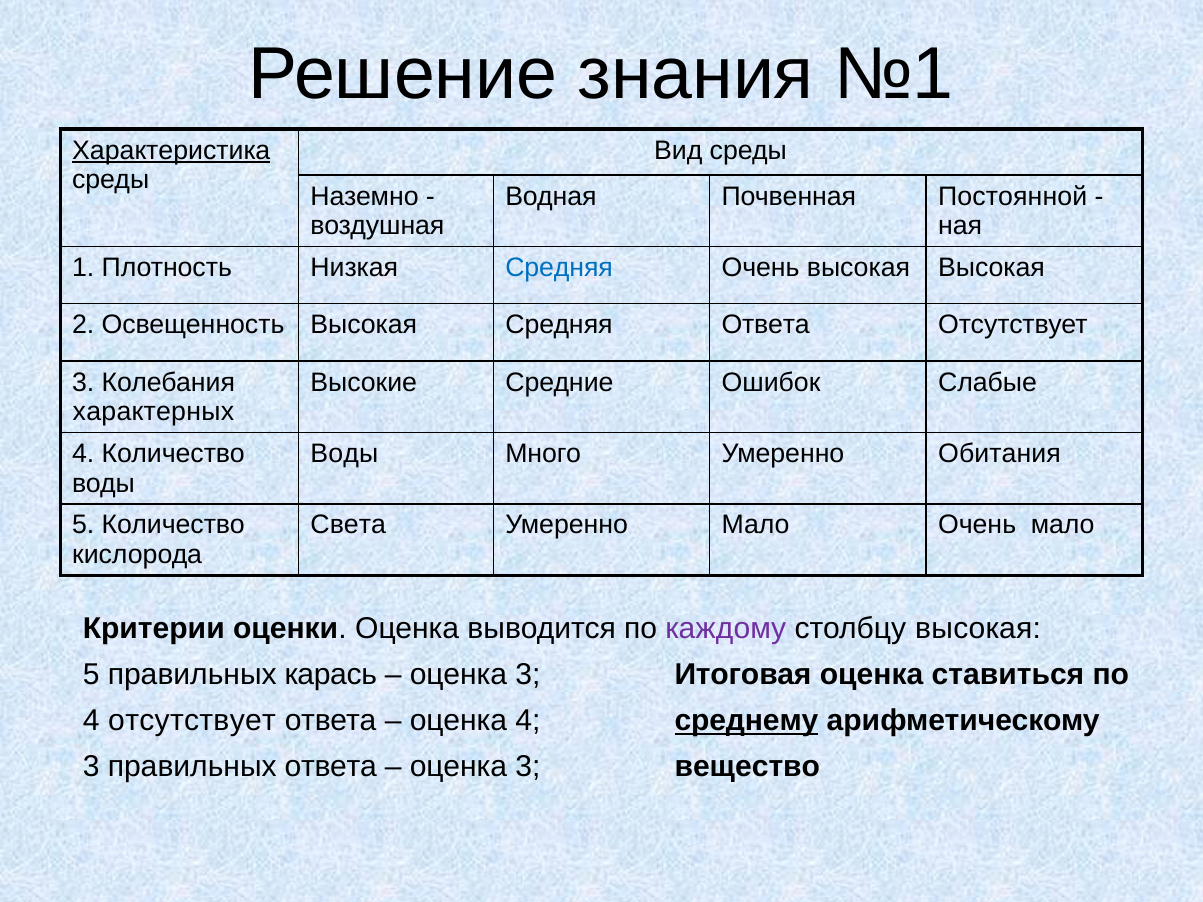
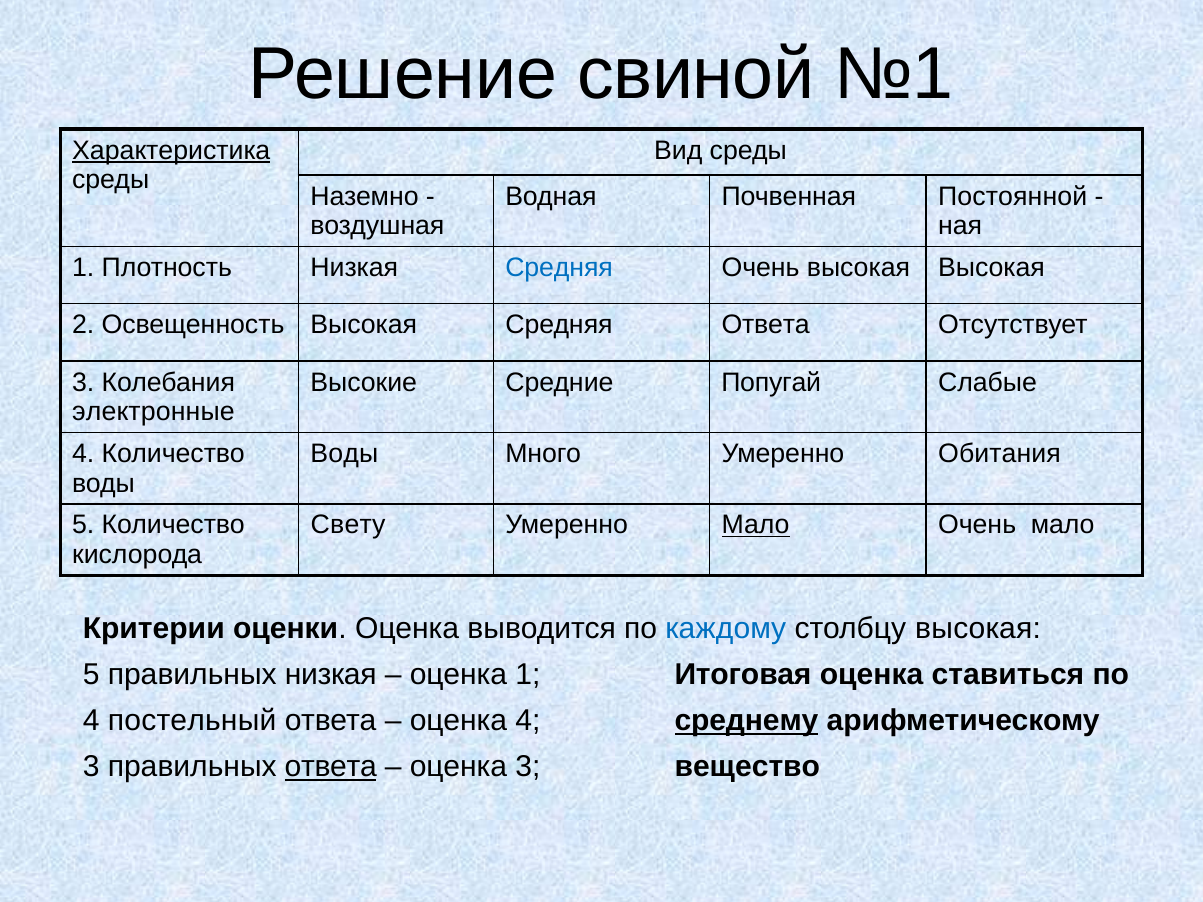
знания: знания -> свиной (696, 74)
Ошибок: Ошибок -> Попугай (771, 382)
характерных: характерных -> электронные (153, 412)
Света: Света -> Свету (348, 525)
Мало underline: none -> present (756, 525)
каждому colour: purple -> blue (726, 629)
правильных карась: карась -> низкая (331, 675)
3: 3 -> 1 (528, 675)
4 отсутствует: отсутствует -> постельный (192, 721)
ответа underline: none -> present (331, 767)
